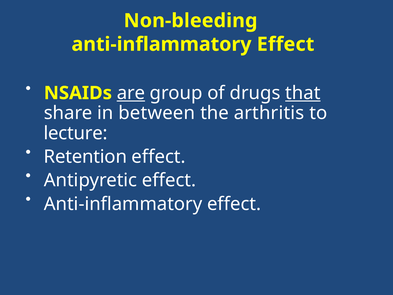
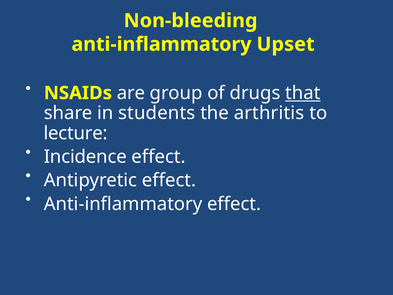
Effect: Effect -> Upset (286, 44)
are underline: present -> none (131, 93)
between: between -> students (157, 113)
Retention: Retention -> Incidence (85, 157)
